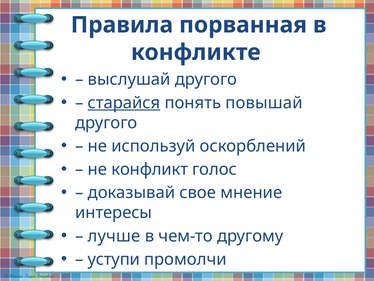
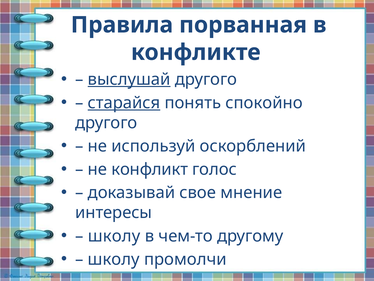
выслушай underline: none -> present (129, 79)
повышай: повышай -> спокойно (264, 103)
лучше: лучше -> школу (114, 236)
уступи: уступи -> школу (114, 259)
